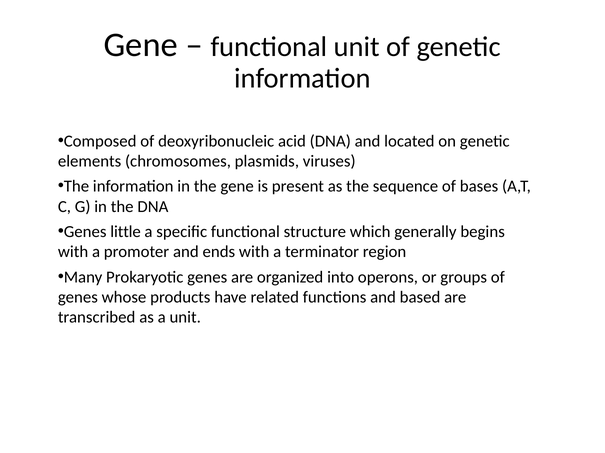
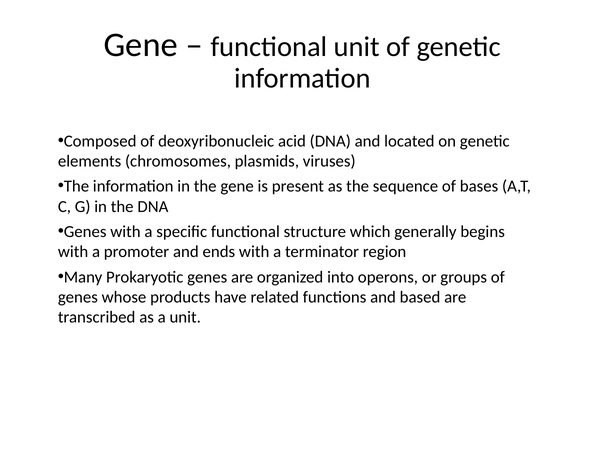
Genes little: little -> with (125, 232)
